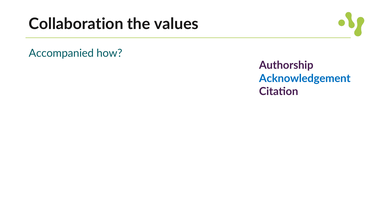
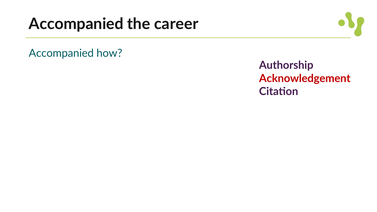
Collaboration: Collaboration -> Accompanied (76, 24)
values: values -> career (176, 24)
Acknowledgement colour: blue -> red (305, 78)
